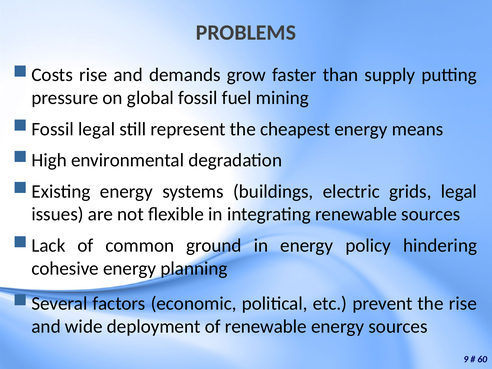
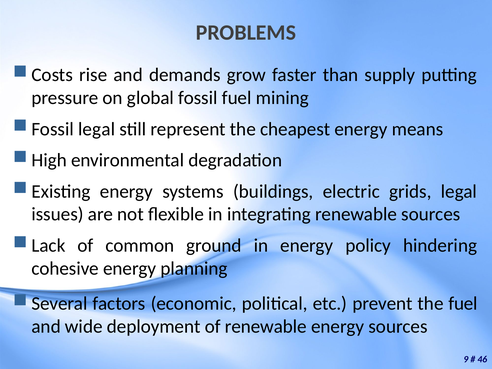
the rise: rise -> fuel (463, 303)
60: 60 -> 46 (482, 359)
